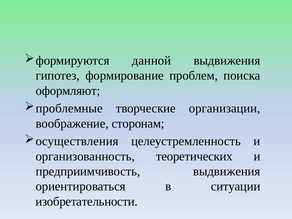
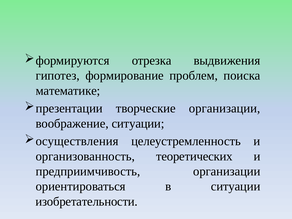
данной: данной -> отрезка (152, 60)
оформляют: оформляют -> математике (68, 91)
проблемные: проблемные -> презентации (69, 108)
воображение сторонам: сторонам -> ситуации (138, 123)
предприимчивость выдвижения: выдвижения -> организации (227, 171)
